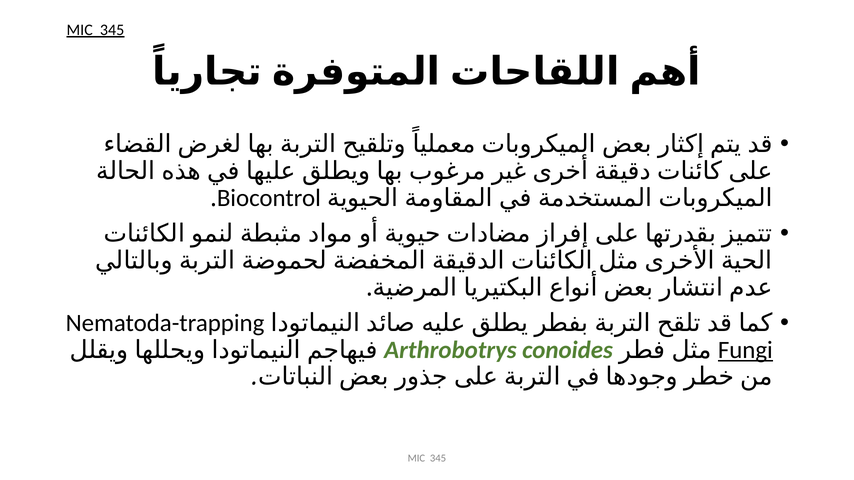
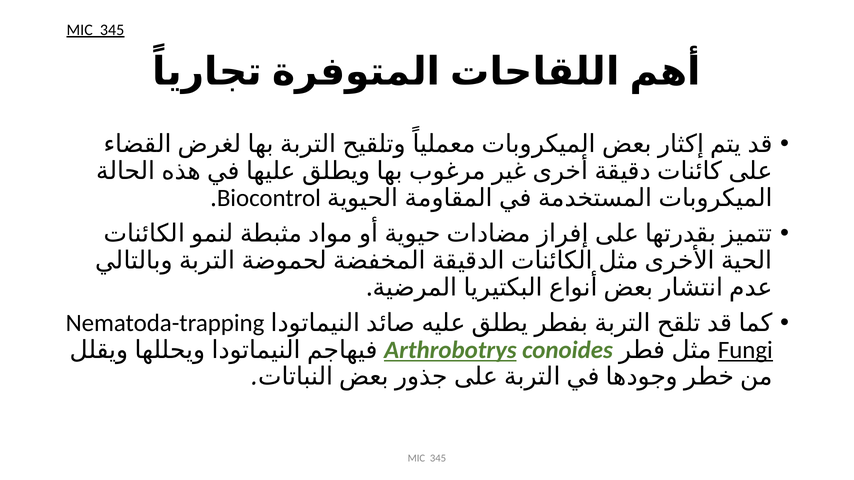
Arthrobotrys underline: none -> present (450, 350)
